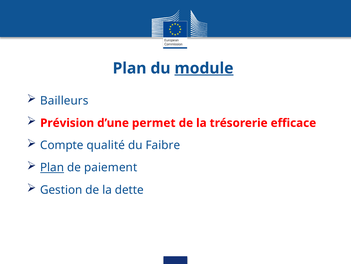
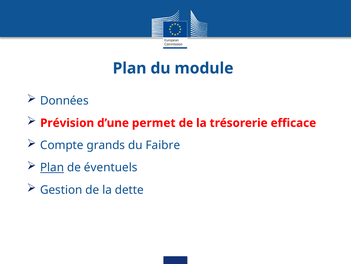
module underline: present -> none (204, 68)
Bailleurs: Bailleurs -> Données (64, 100)
qualité: qualité -> grands (106, 145)
paiement: paiement -> éventuels (111, 167)
